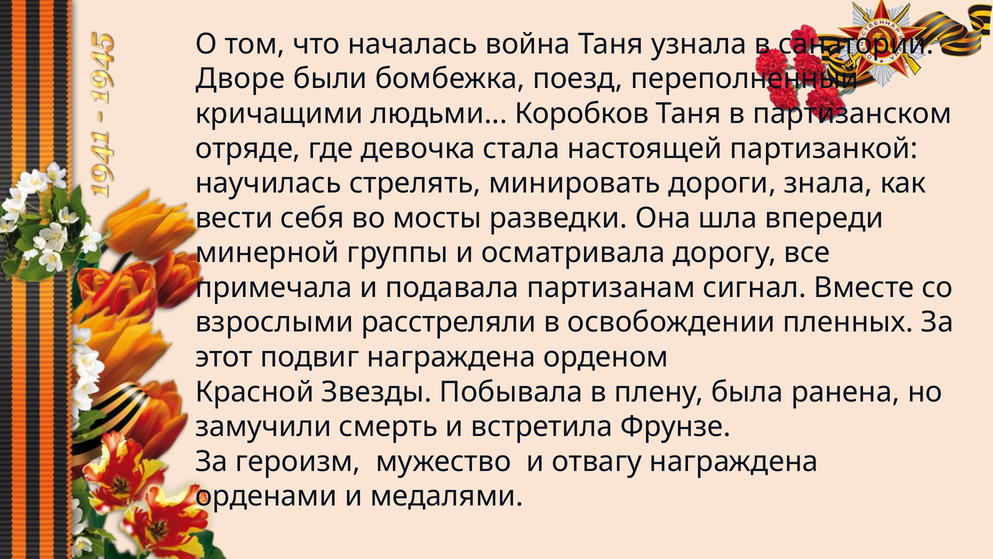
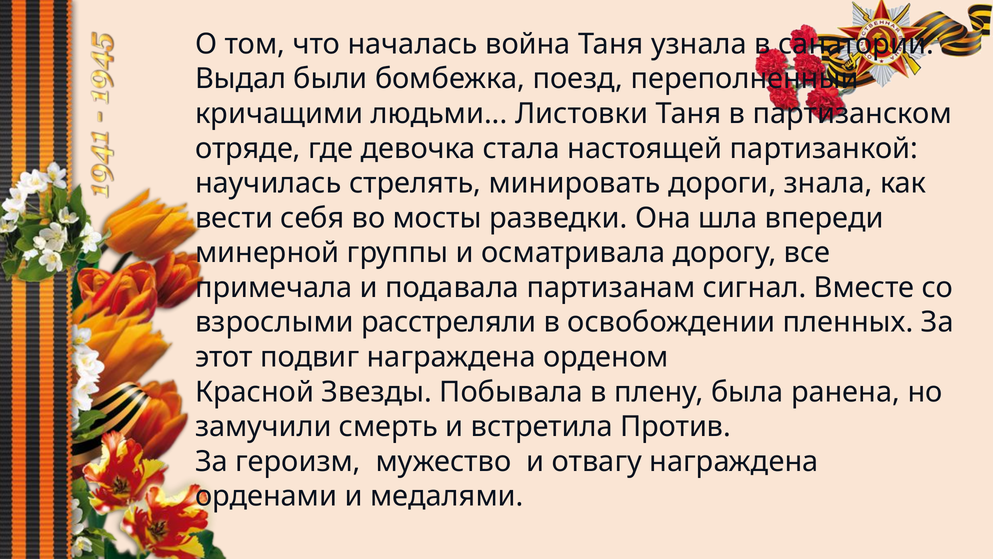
Дворе: Дворе -> Выдал (241, 79)
Коробков: Коробков -> Листовки (582, 114)
Фрунзе: Фрунзе -> Против (676, 426)
